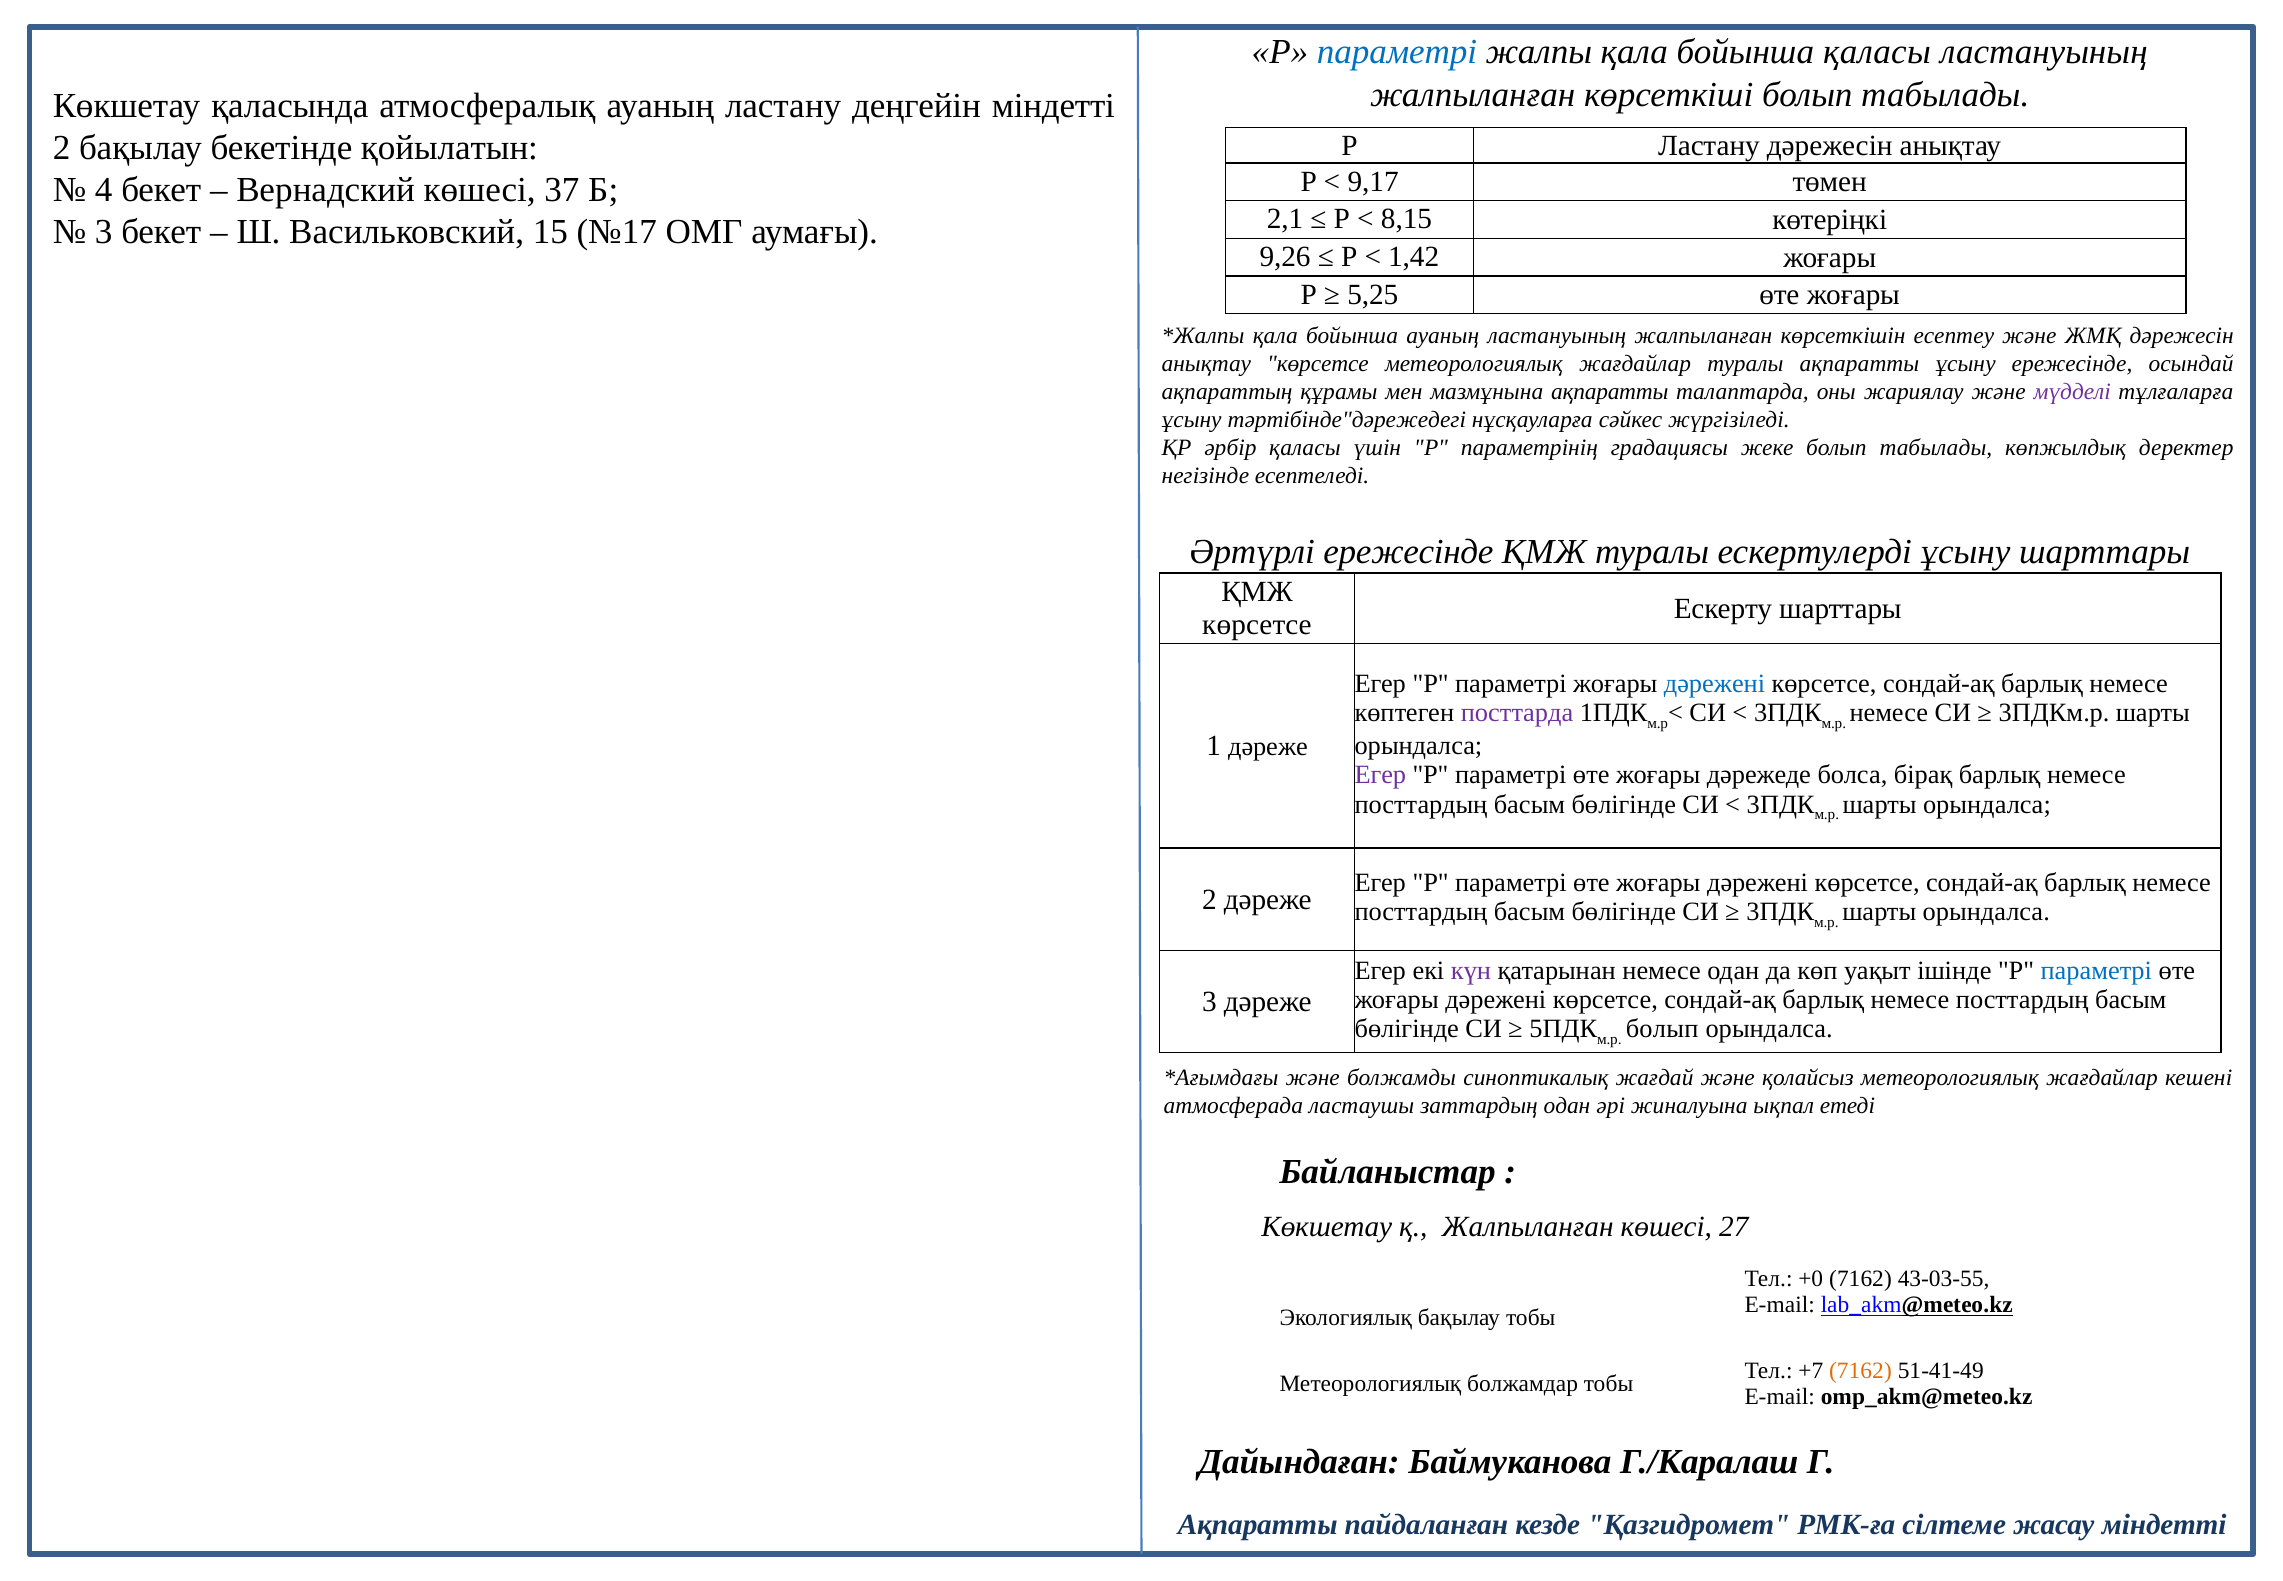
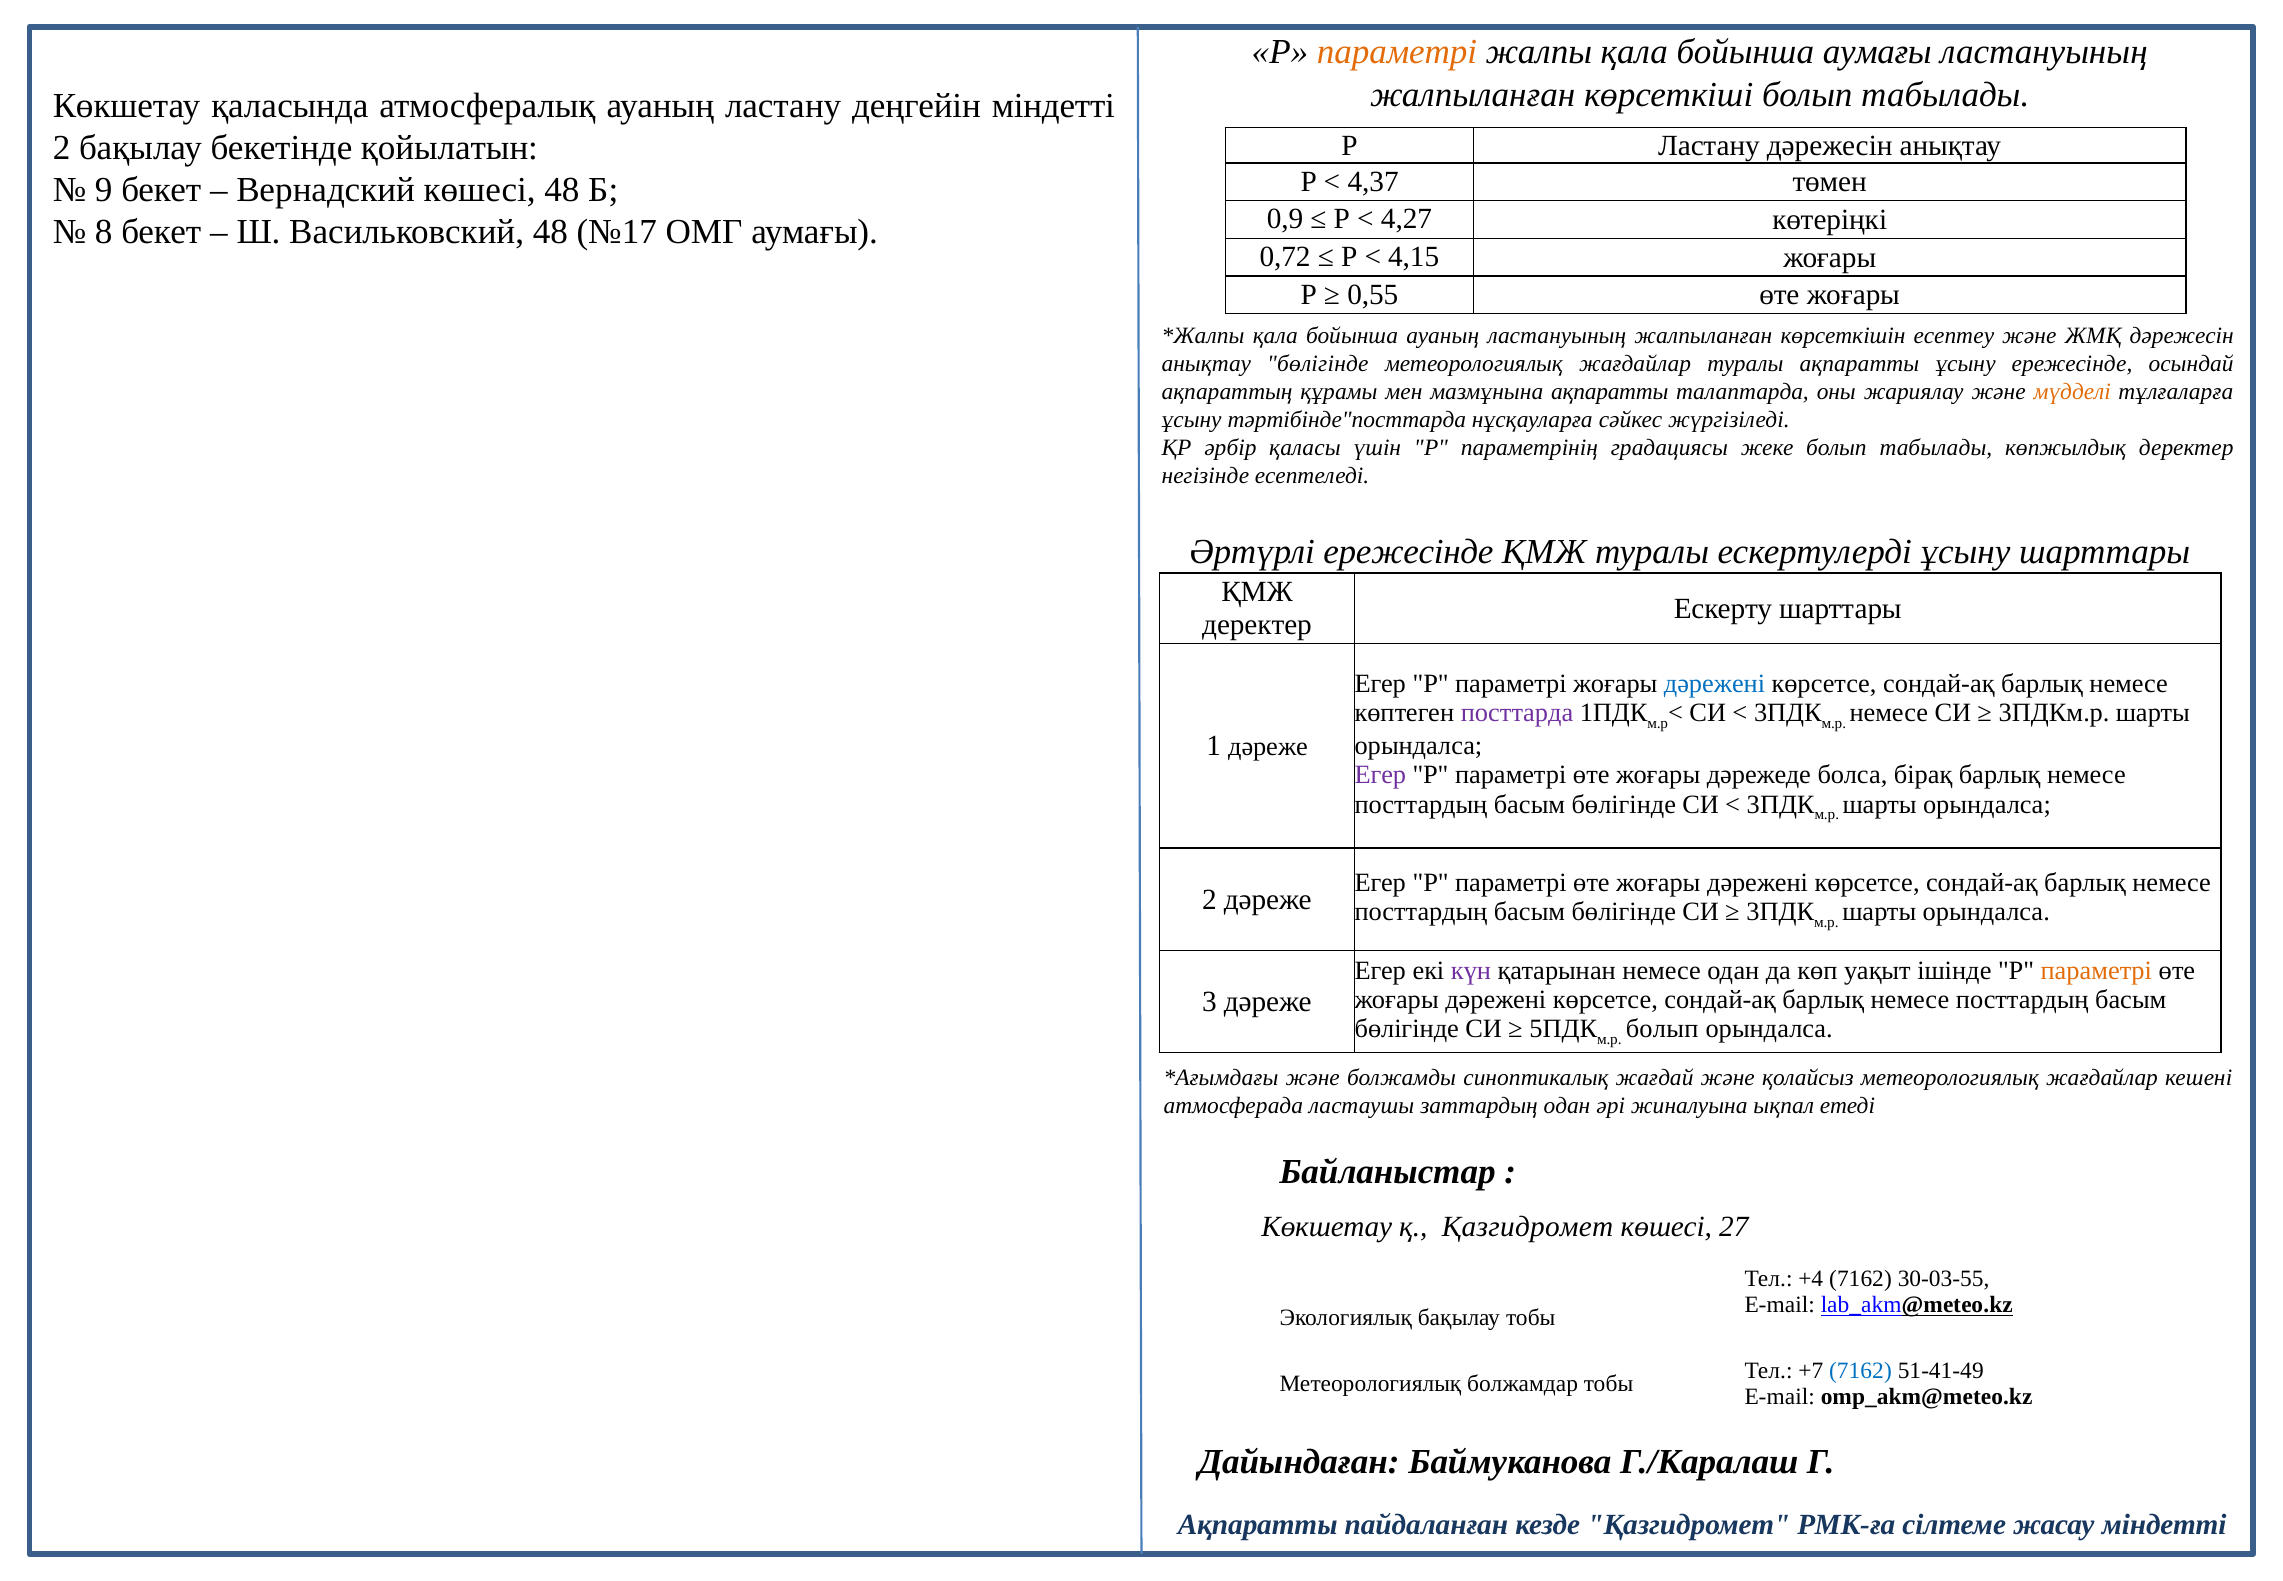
параметрі colour: blue -> orange (1397, 52)
бойынша қаласы: қаласы -> аумағы (1877, 52)
9,17: 9,17 -> 4,37 (1373, 182)
4: 4 -> 9 (104, 190)
көшесі 37: 37 -> 48 (562, 190)
2,1: 2,1 -> 0,9 (1285, 219)
8,15: 8,15 -> 4,27 (1407, 219)
3: 3 -> 8 (104, 232)
Васильковский 15: 15 -> 48 (550, 232)
9,26: 9,26 -> 0,72 (1285, 257)
1,42: 1,42 -> 4,15 (1414, 257)
5,25: 5,25 -> 0,55 (1373, 295)
анықтау көрсетсе: көрсетсе -> бөлігінде (1318, 364)
мүдделі colour: purple -> orange (2072, 392)
тәртібінде"дәрежедегі: тәртібінде"дәрежедегі -> тәртібінде"посттарда (1347, 420)
көрсетсе: көрсетсе -> деректер (1257, 624)
параметрі colour: blue -> orange (2096, 970)
қ Жалпыланған: Жалпыланған -> Қазгидромет (1528, 1227)
+0: +0 -> +4 (1811, 1279)
43-03-55: 43-03-55 -> 30-03-55 (1944, 1279)
7162 colour: orange -> blue (1860, 1370)
